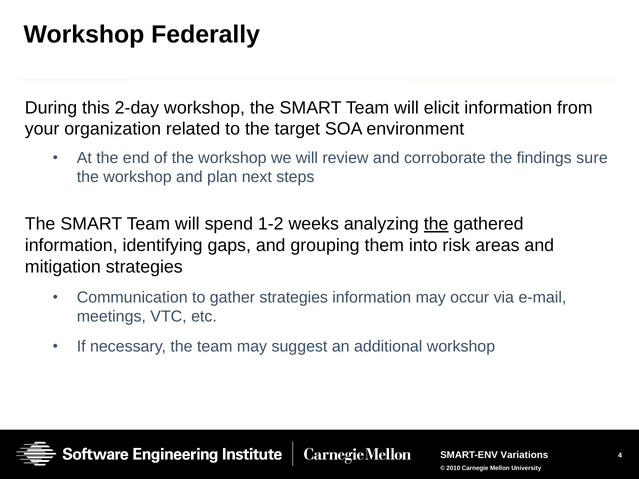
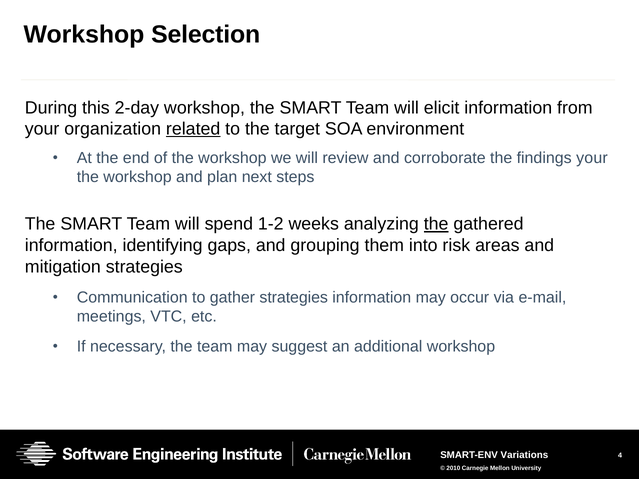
Federally: Federally -> Selection (206, 35)
related underline: none -> present (193, 129)
findings sure: sure -> your (592, 158)
